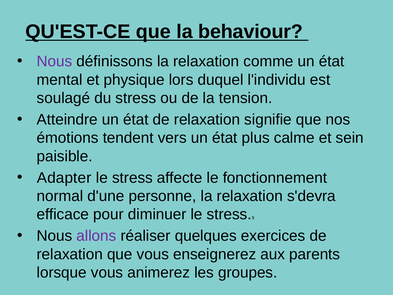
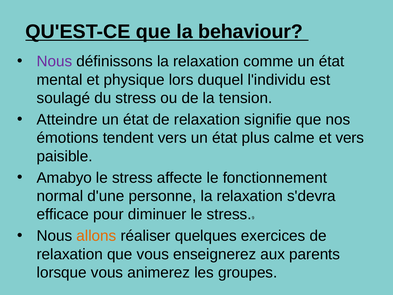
et sein: sein -> vers (350, 138)
Adapter: Adapter -> Amabyo (64, 178)
allons colour: purple -> orange (96, 236)
